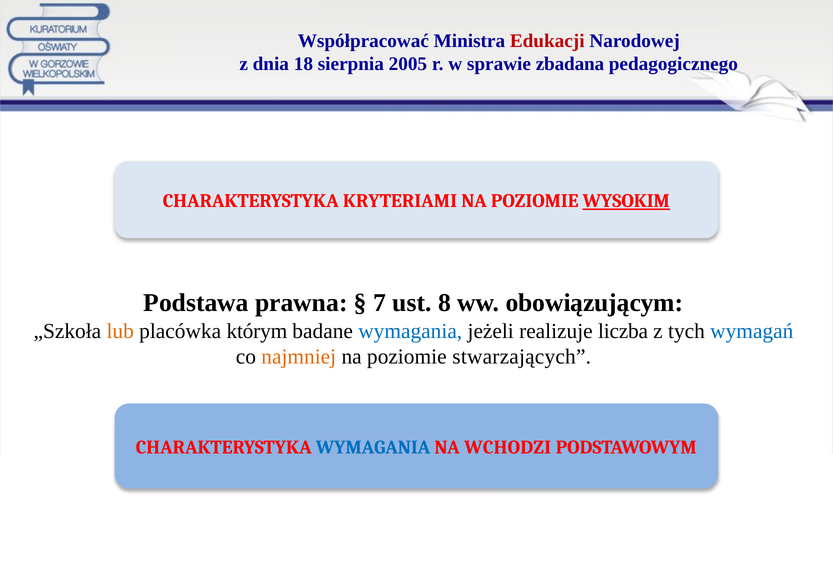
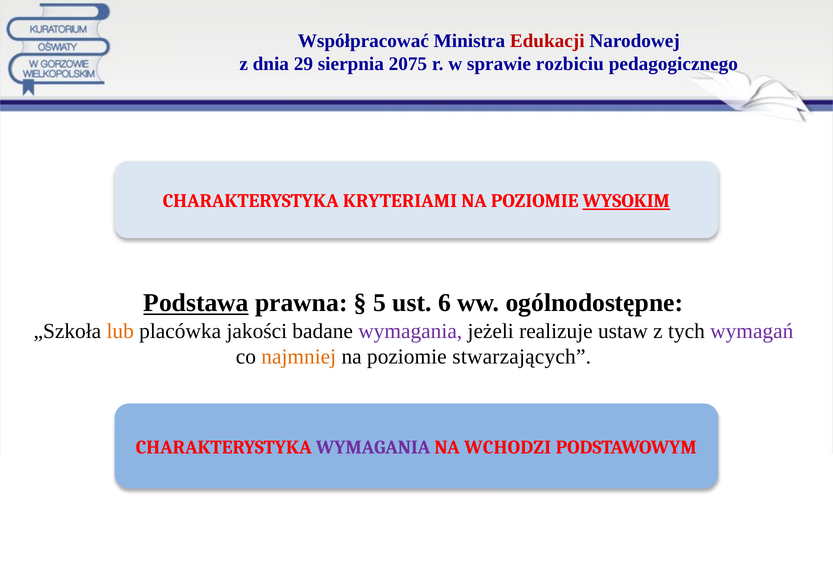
18: 18 -> 29 (303, 64)
2005: 2005 -> 2075 (408, 64)
zbadana: zbadana -> rozbiciu (570, 64)
Podstawa underline: none -> present (196, 303)
7: 7 -> 5 (380, 303)
8: 8 -> 6 (444, 303)
obowiązującym: obowiązującym -> ogólnodostępne (594, 303)
którym: którym -> jakości (257, 331)
wymagania colour: blue -> purple (410, 331)
liczba: liczba -> ustaw (623, 331)
wymagań colour: blue -> purple (752, 331)
WYMAGANIA colour: blue -> purple (373, 447)
